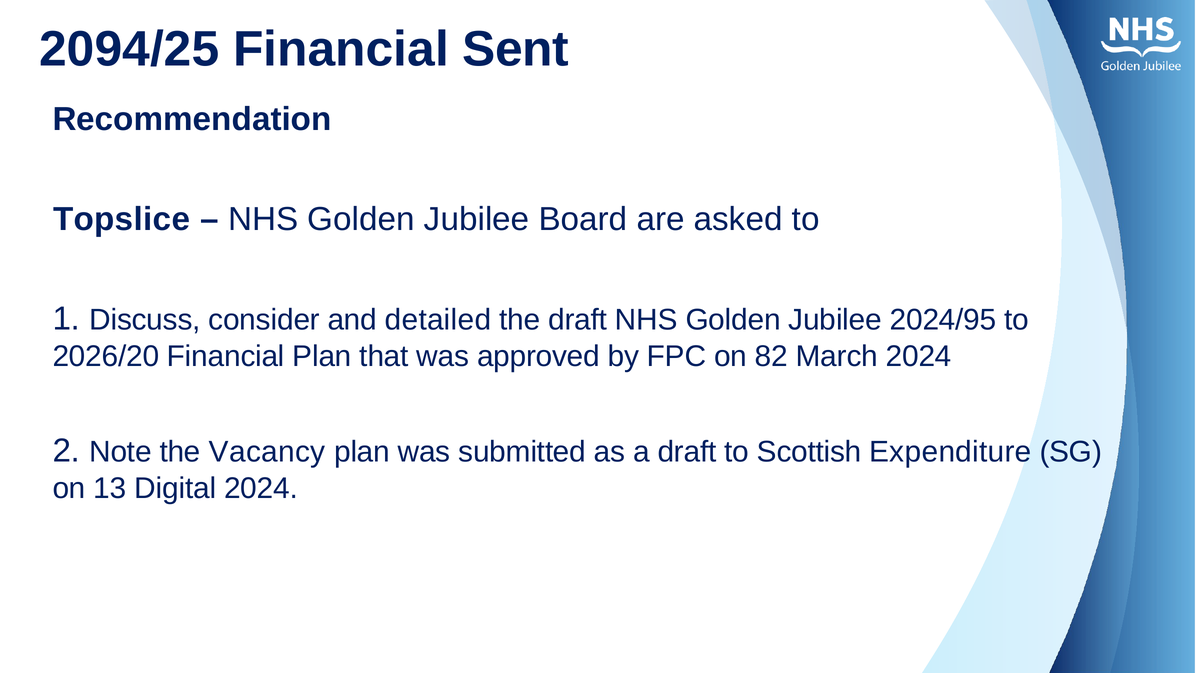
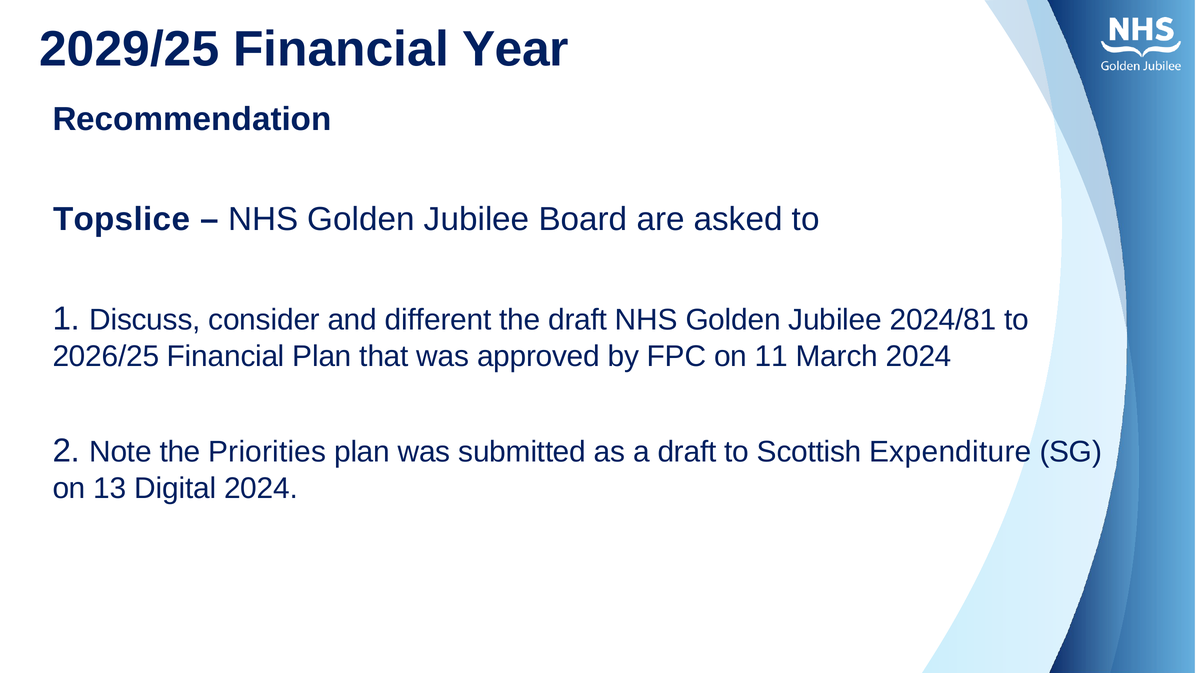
2094/25: 2094/25 -> 2029/25 (129, 49)
Sent: Sent -> Year (516, 49)
detailed: detailed -> different (438, 320)
2024/95: 2024/95 -> 2024/81 (943, 320)
2026/20: 2026/20 -> 2026/25 (106, 356)
82: 82 -> 11 (771, 356)
Vacancy: Vacancy -> Priorities (267, 452)
